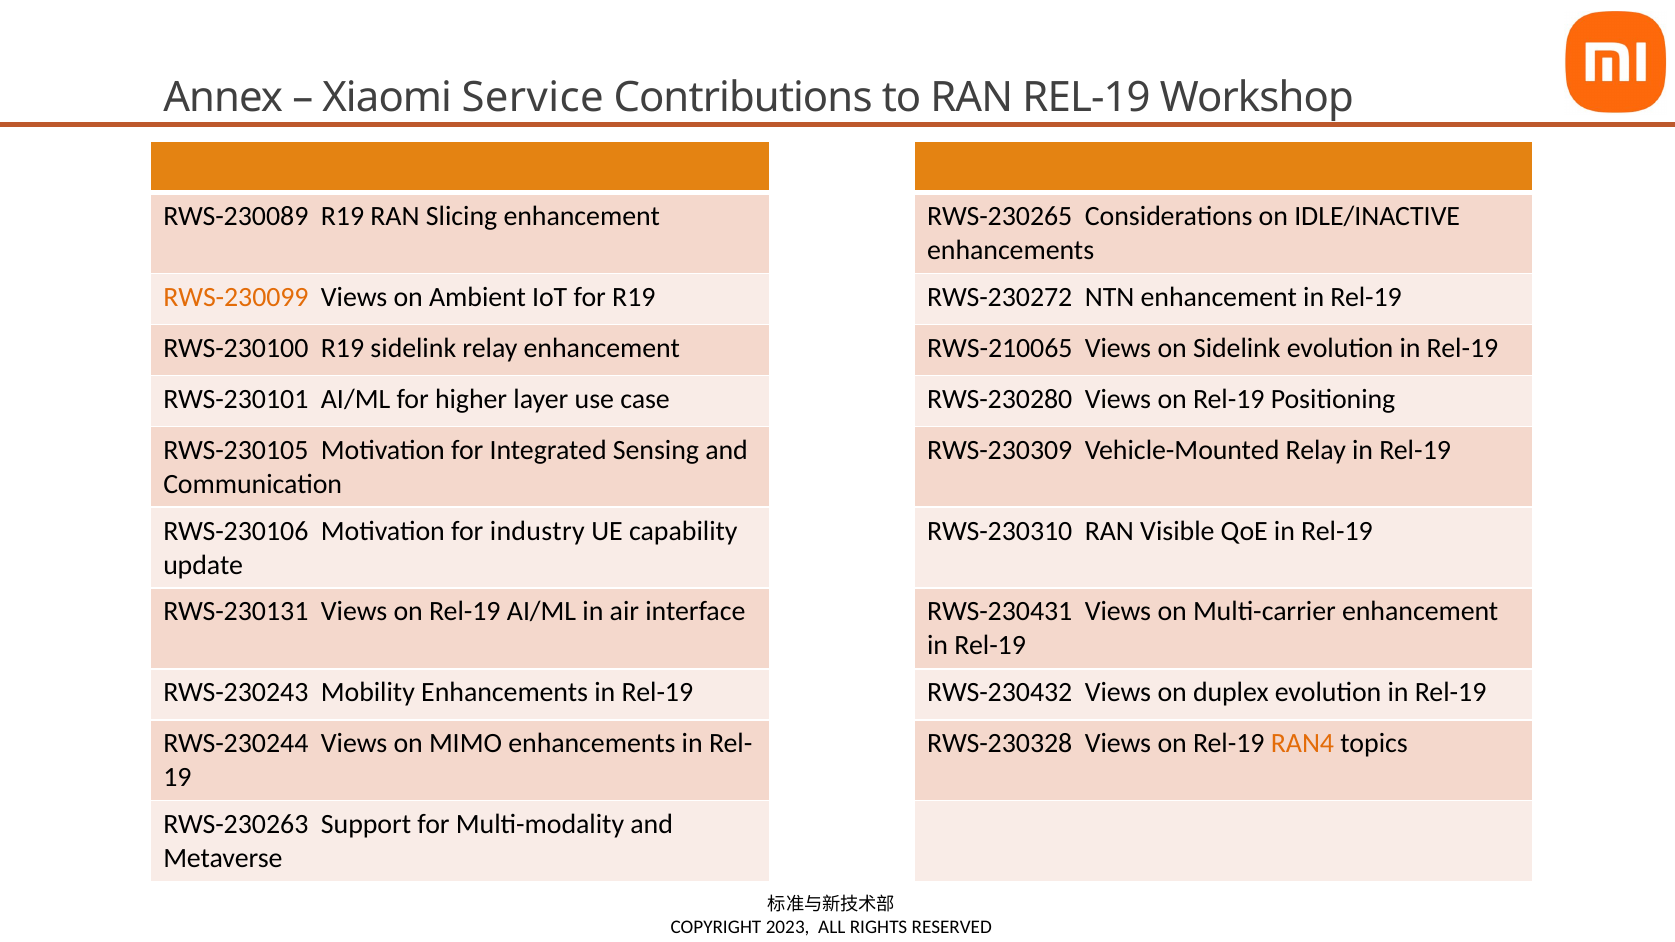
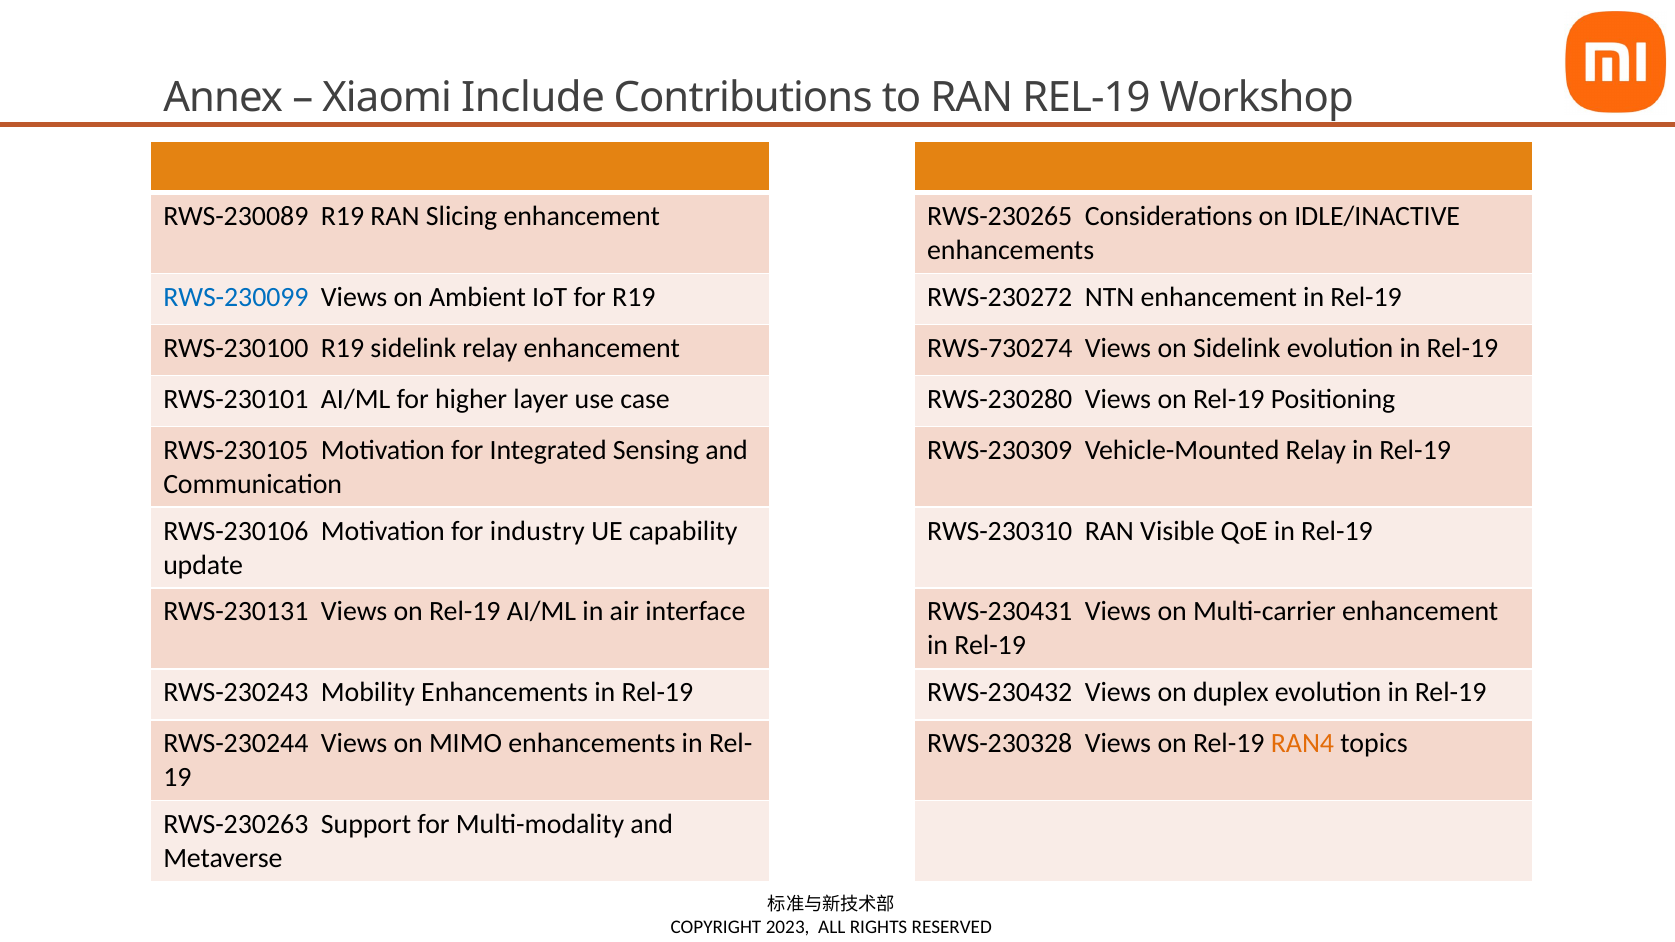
Service: Service -> Include (533, 98)
RWS-230099 colour: orange -> blue (236, 297)
RWS-210065: RWS-210065 -> RWS-730274 (1000, 348)
